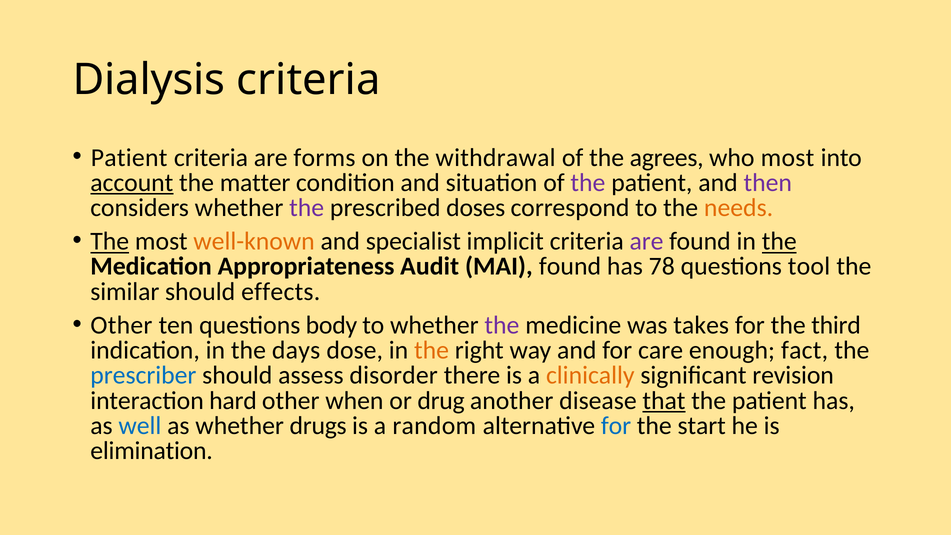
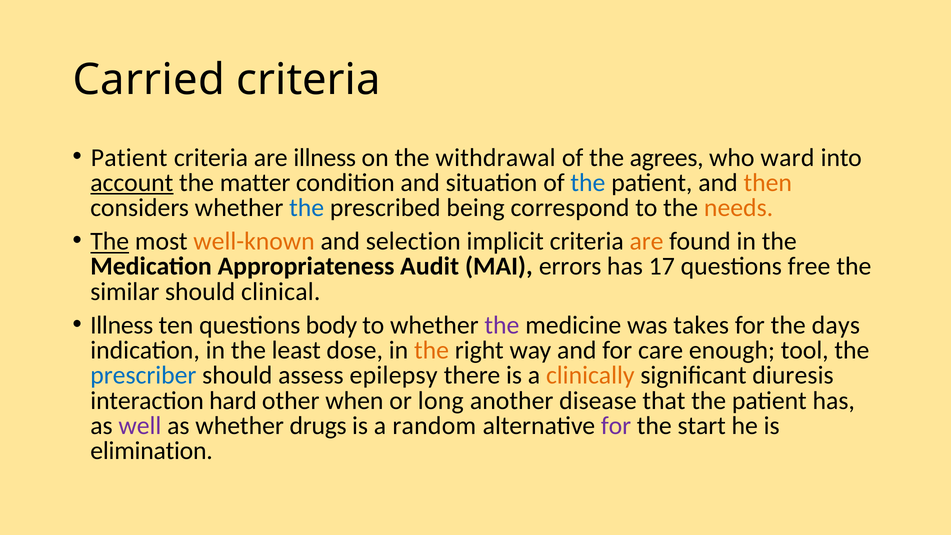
Dialysis: Dialysis -> Carried (149, 80)
are forms: forms -> illness (325, 157)
who most: most -> ward (787, 157)
the colour: purple -> blue (588, 183)
then colour: purple -> orange (768, 183)
the colour: purple -> blue (307, 208)
doses: doses -> being (476, 208)
specialist: specialist -> selection (413, 241)
are colour: purple -> orange (647, 241)
the underline: present -> none (779, 241)
MAI found: found -> errors (570, 266)
78: 78 -> 17 (662, 266)
tool: tool -> free (809, 266)
effects: effects -> clinical (281, 291)
Other: Other -> Illness (122, 325)
third: third -> days (836, 325)
days: days -> least (296, 350)
fact: fact -> tool (805, 350)
disorder: disorder -> epilepsy (394, 375)
revision: revision -> diuresis (793, 375)
drug: drug -> long (441, 400)
that underline: present -> none (664, 400)
well colour: blue -> purple (140, 425)
for colour: blue -> purple (616, 425)
